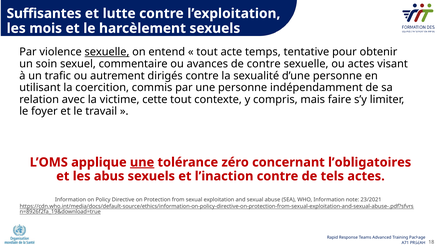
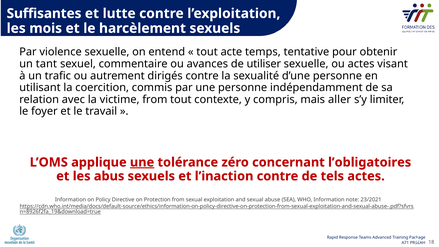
sexuelle underline: present -> none (107, 52)
soin: soin -> tant (46, 64)
de contre: contre -> utiliser (264, 64)
victime cette: cette -> from (155, 99)
faire: faire -> aller (340, 99)
